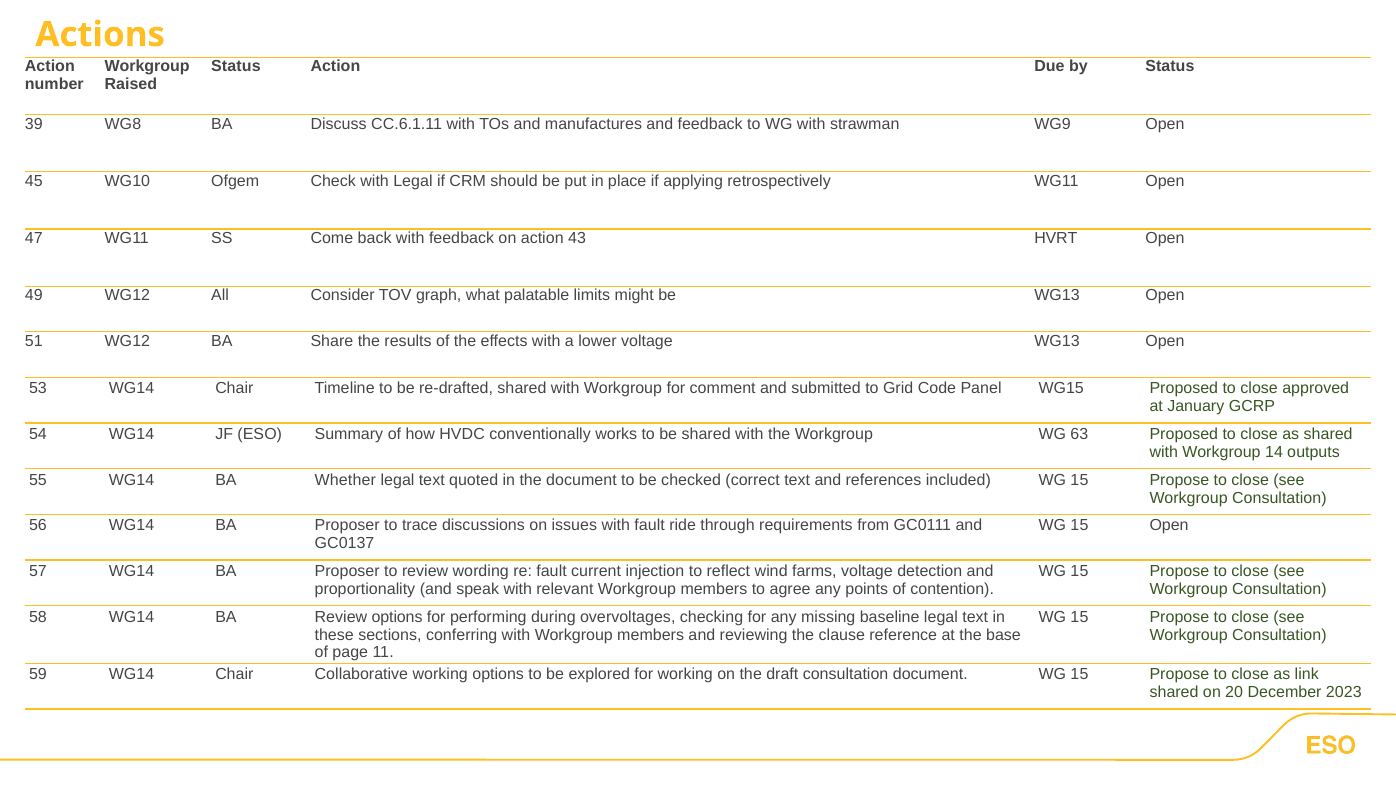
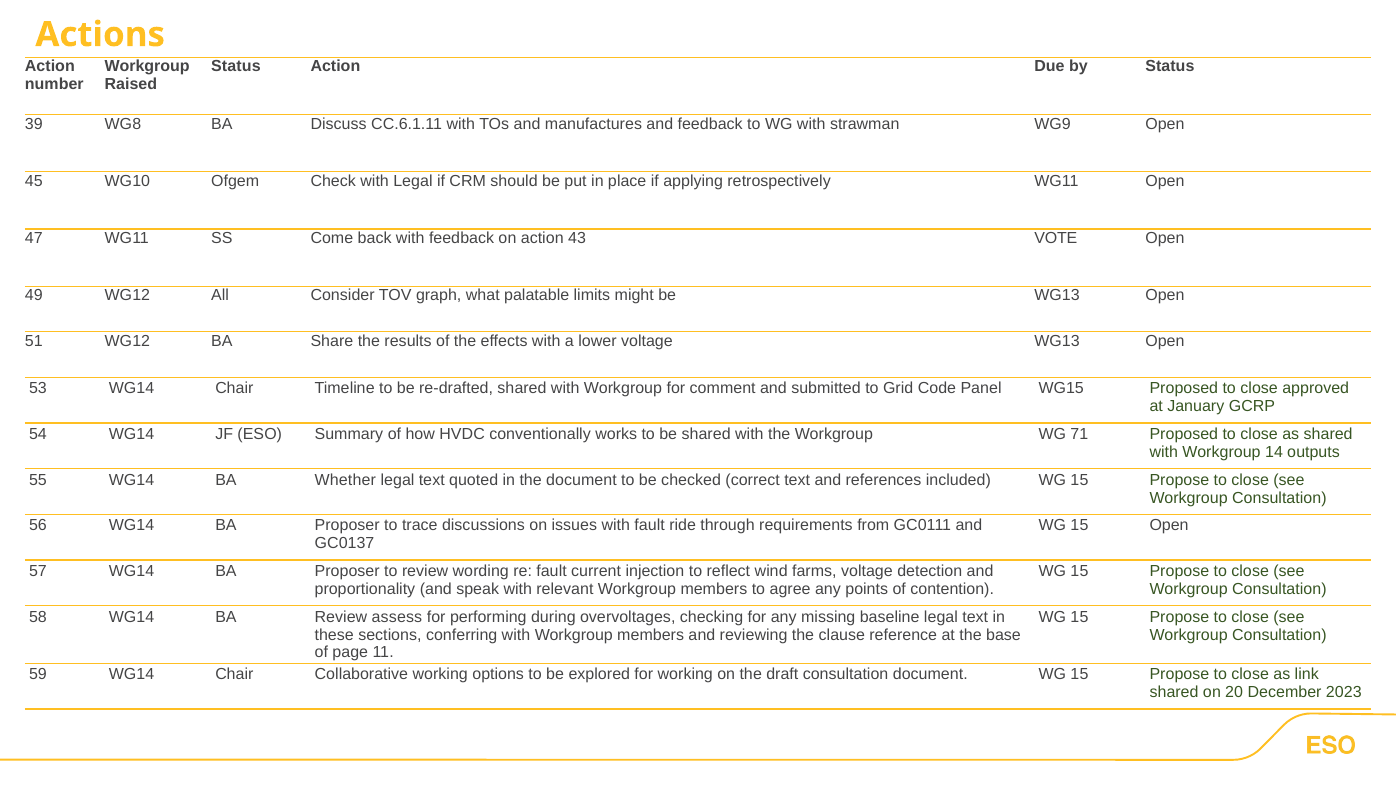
HVRT: HVRT -> VOTE (1056, 238)
63: 63 -> 71 (1079, 434)
Review options: options -> assess (397, 617)
